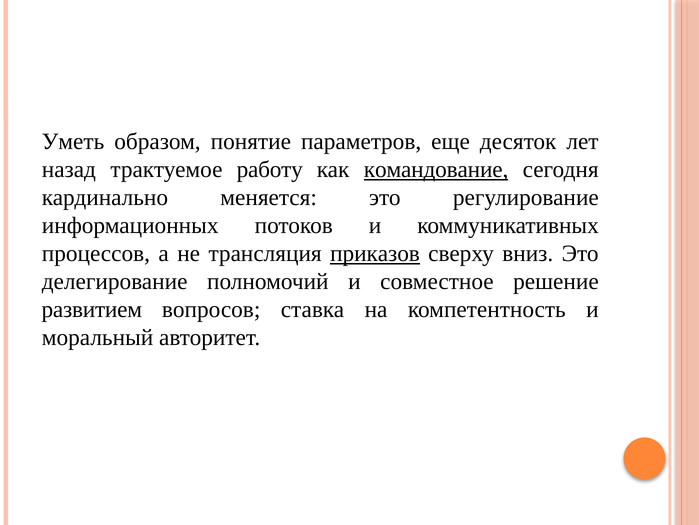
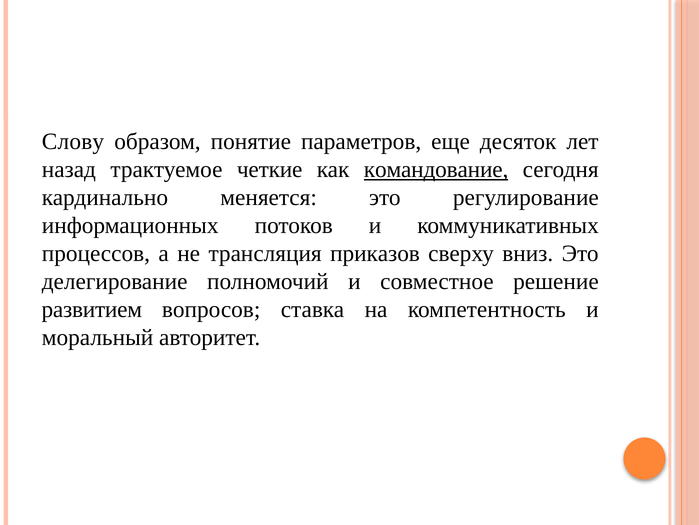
Уметь: Уметь -> Слову (73, 141)
работу: работу -> четкие (270, 169)
приказов underline: present -> none (375, 253)
